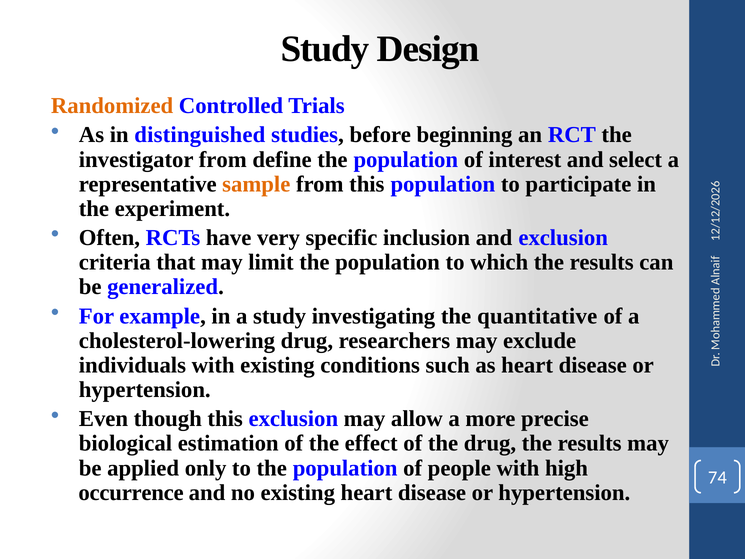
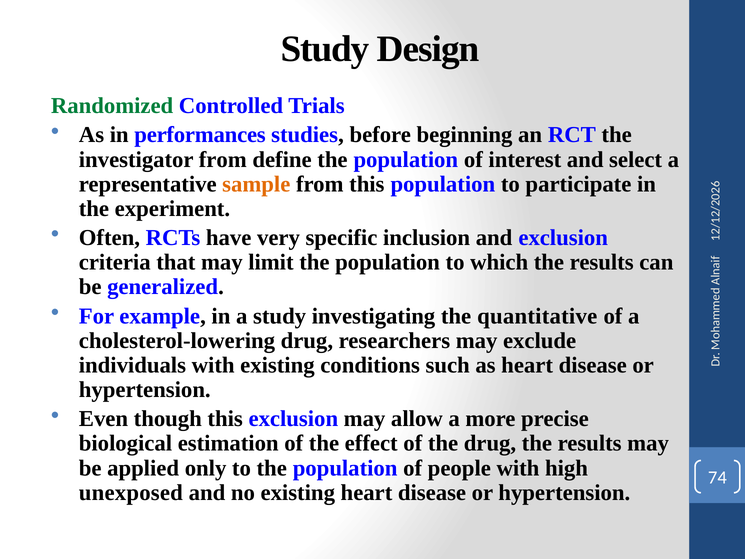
Randomized colour: orange -> green (112, 106)
distinguished: distinguished -> performances (200, 135)
occurrence: occurrence -> unexposed (131, 492)
